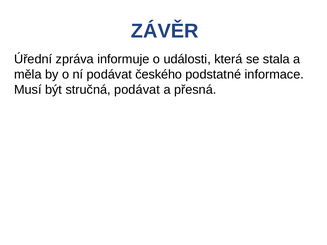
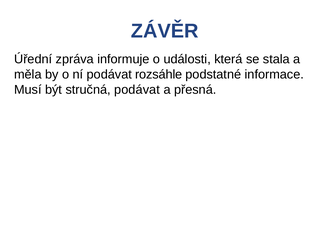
českého: českého -> rozsáhle (159, 74)
